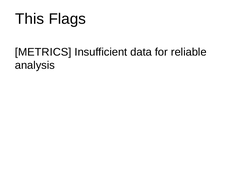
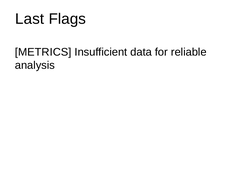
This: This -> Last (30, 19)
